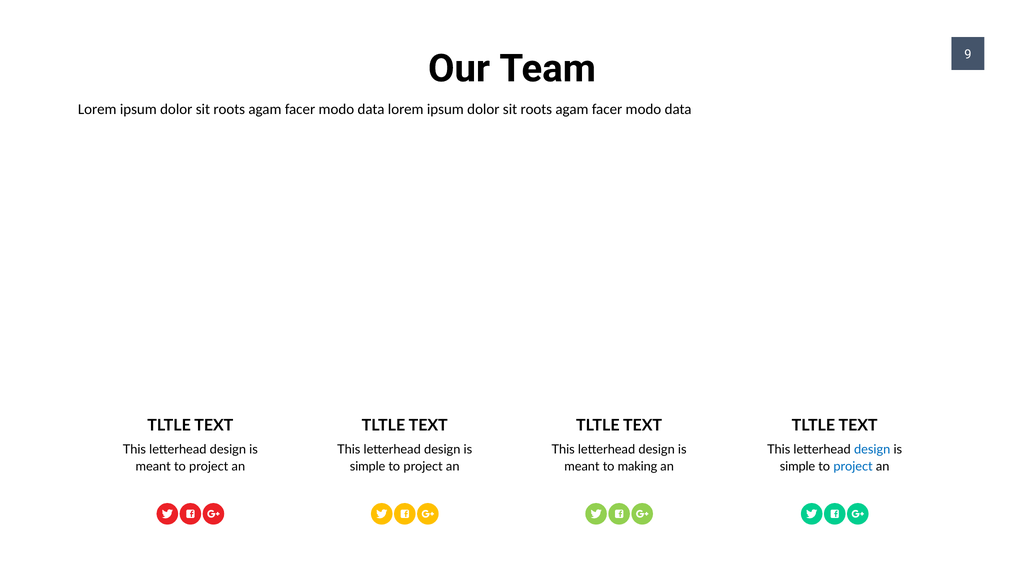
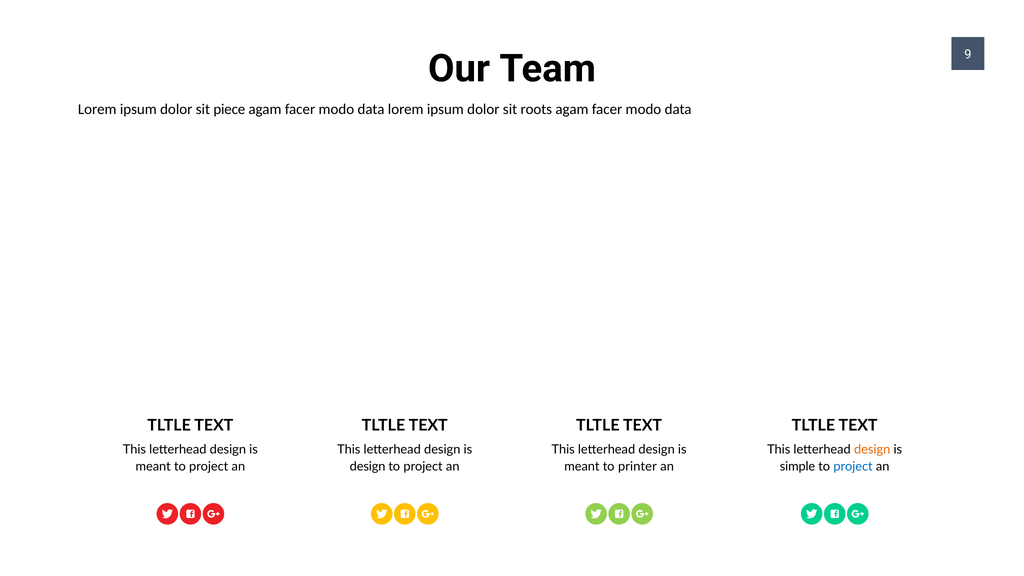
roots: roots -> piece (229, 109)
design colour: blue -> orange (872, 449)
simple: simple -> design (368, 466)
making: making -> printer (637, 466)
